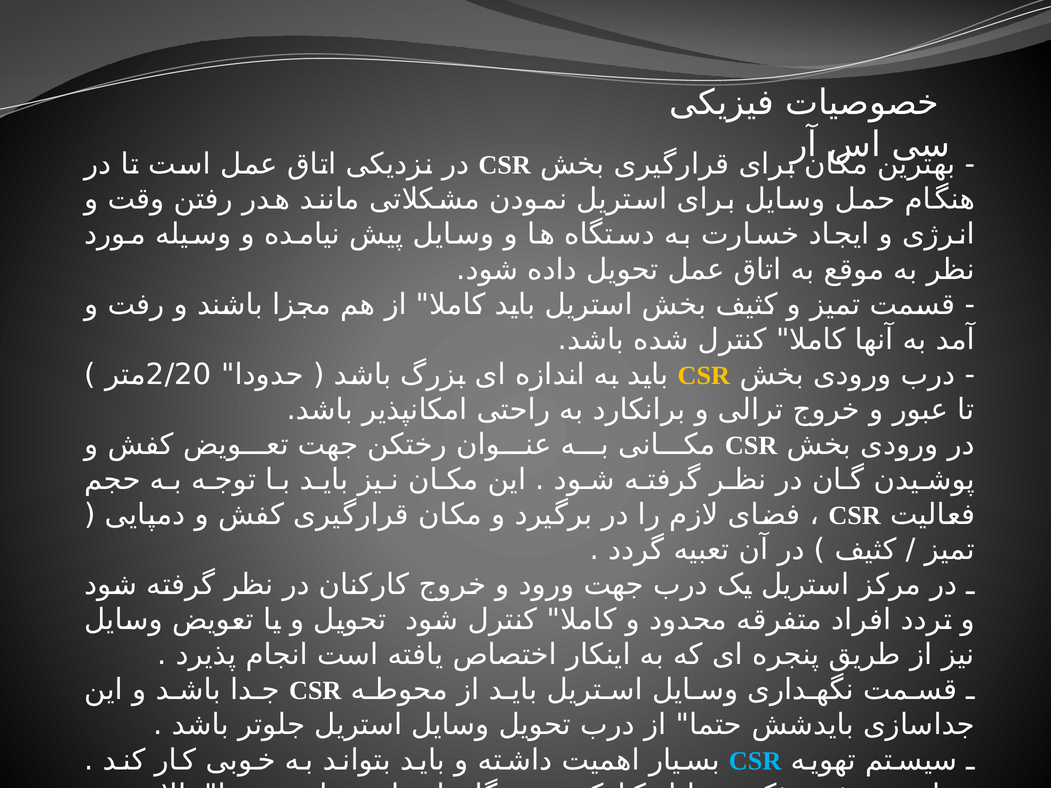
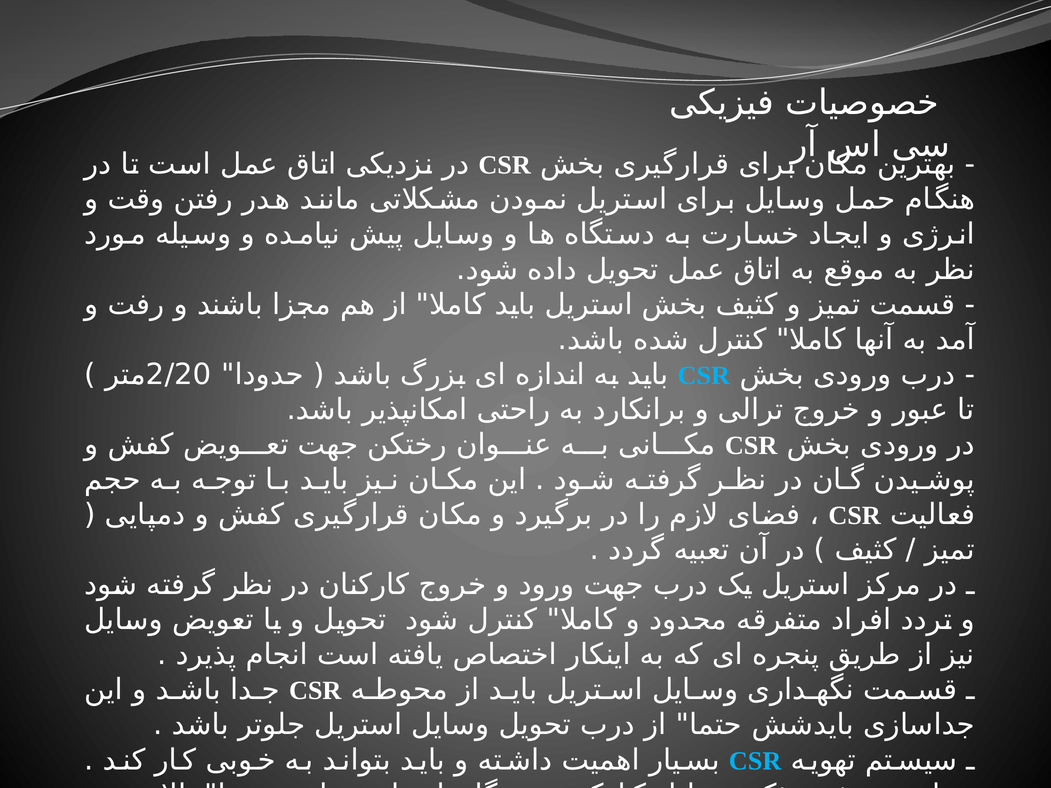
CSR colour: yellow -> light blue (704, 376)
